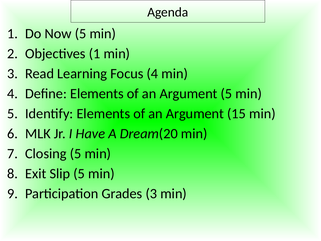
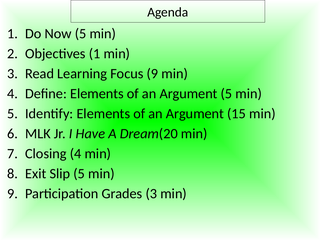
Focus 4: 4 -> 9 (152, 74)
Closing 5: 5 -> 4 (76, 154)
